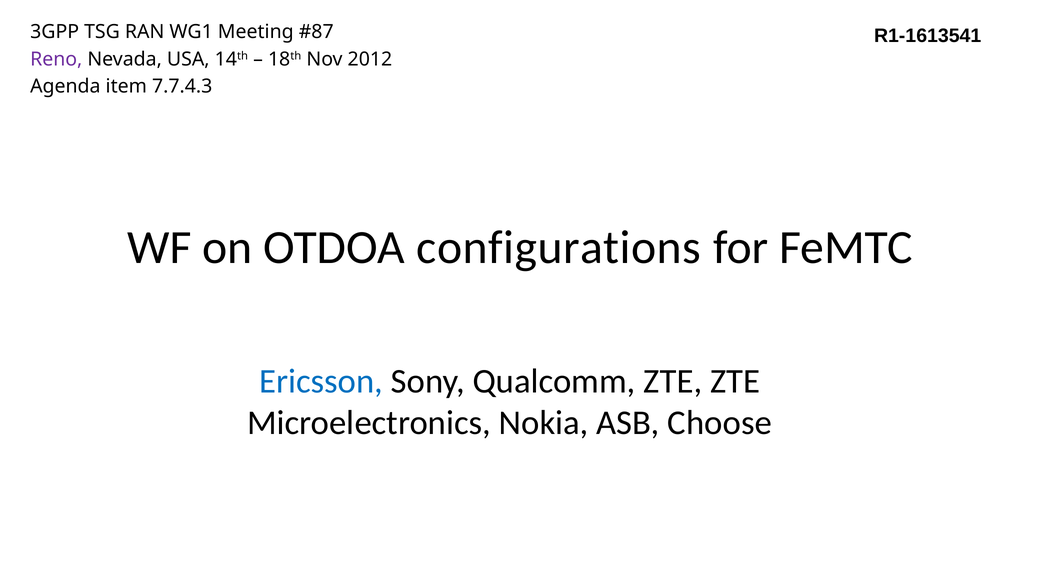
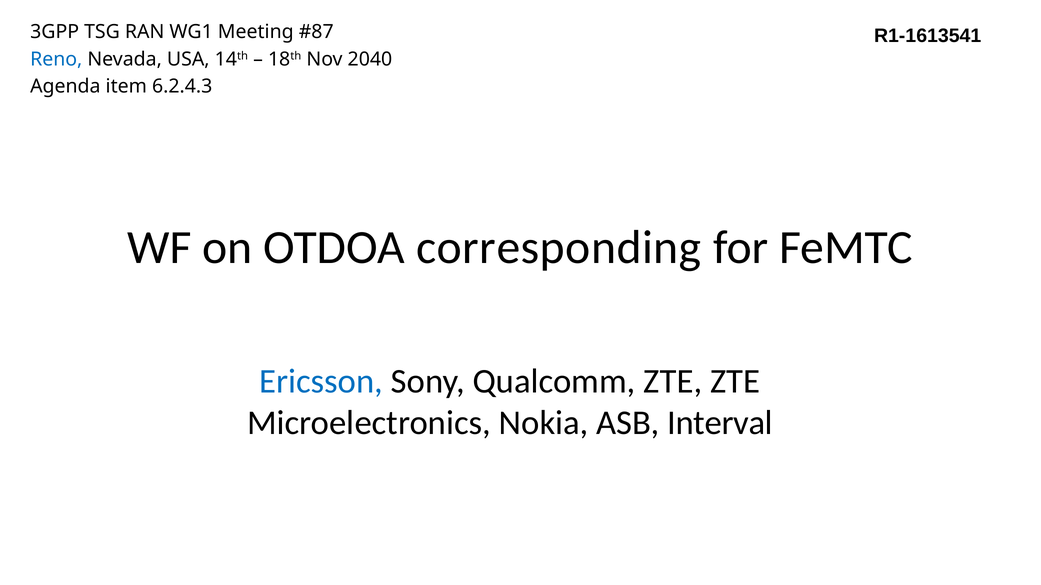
Reno colour: purple -> blue (56, 59)
2012: 2012 -> 2040 (370, 59)
7.7.4.3: 7.7.4.3 -> 6.2.4.3 (182, 86)
configurations: configurations -> corresponding (559, 248)
Choose: Choose -> Interval (720, 423)
